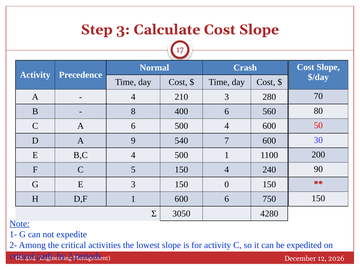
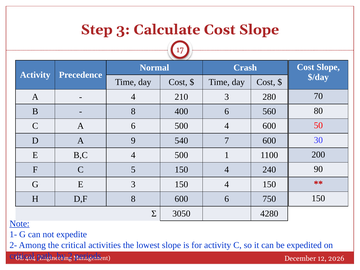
3 150 0: 0 -> 4 (227, 184)
D,F 1: 1 -> 8 (133, 199)
